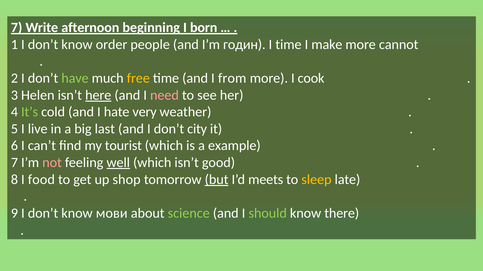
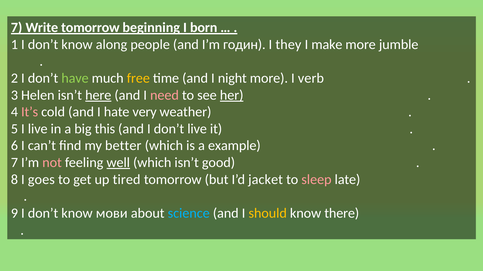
Write afternoon: afternoon -> tomorrow (90, 28)
order: order -> along (112, 45)
I time: time -> they (288, 45)
cannot: cannot -> jumble (399, 45)
from: from -> night (232, 78)
cook: cook -> verb (311, 78)
her underline: none -> present (232, 95)
It’s colour: light green -> pink (30, 112)
last: last -> this (105, 129)
don’t city: city -> live (197, 129)
tourist: tourist -> better (123, 146)
food: food -> goes (41, 180)
shop: shop -> tired (127, 180)
but underline: present -> none (217, 180)
meets: meets -> jacket (266, 180)
sleep colour: yellow -> pink (316, 180)
science colour: light green -> light blue (189, 214)
should colour: light green -> yellow (268, 214)
